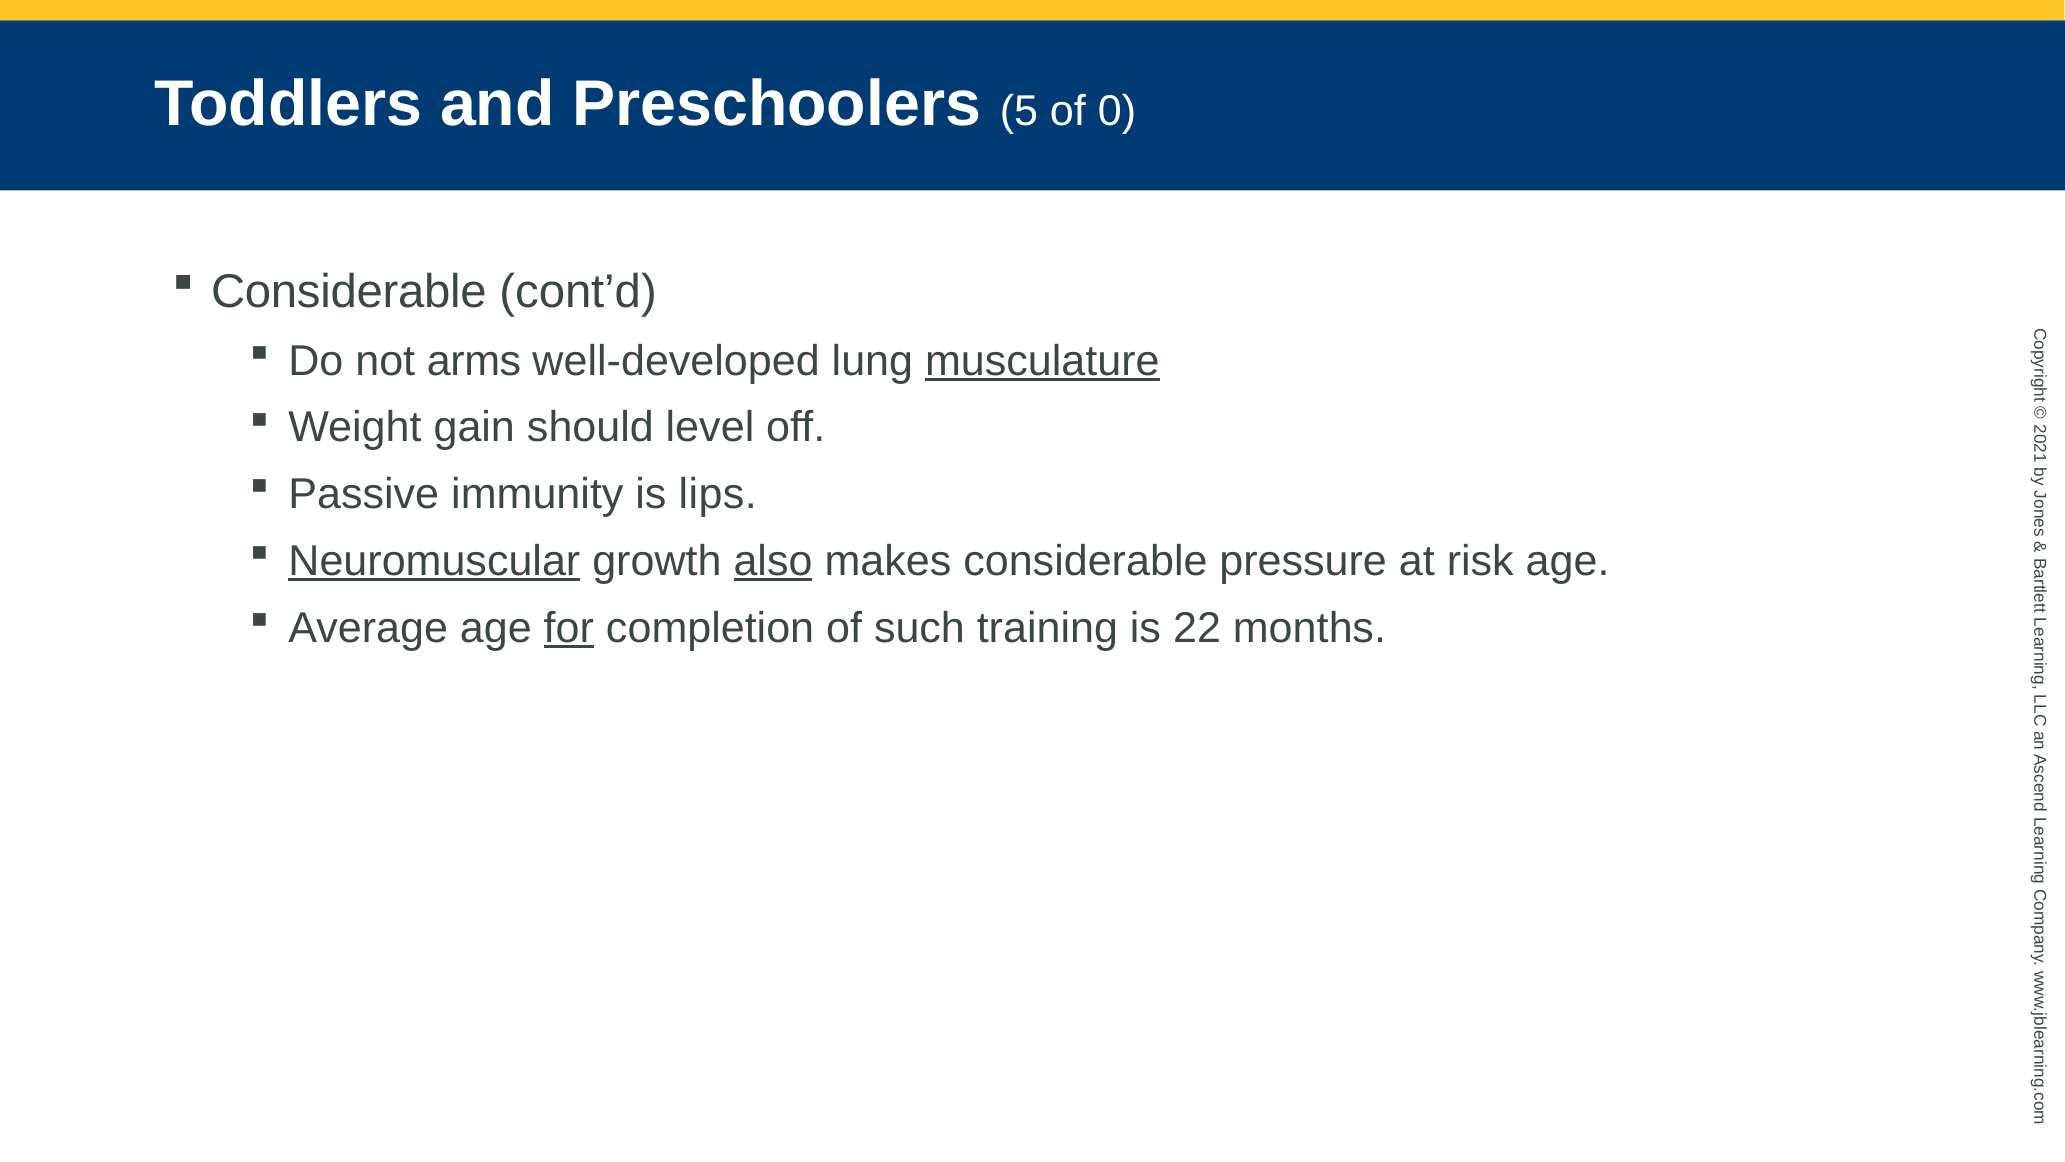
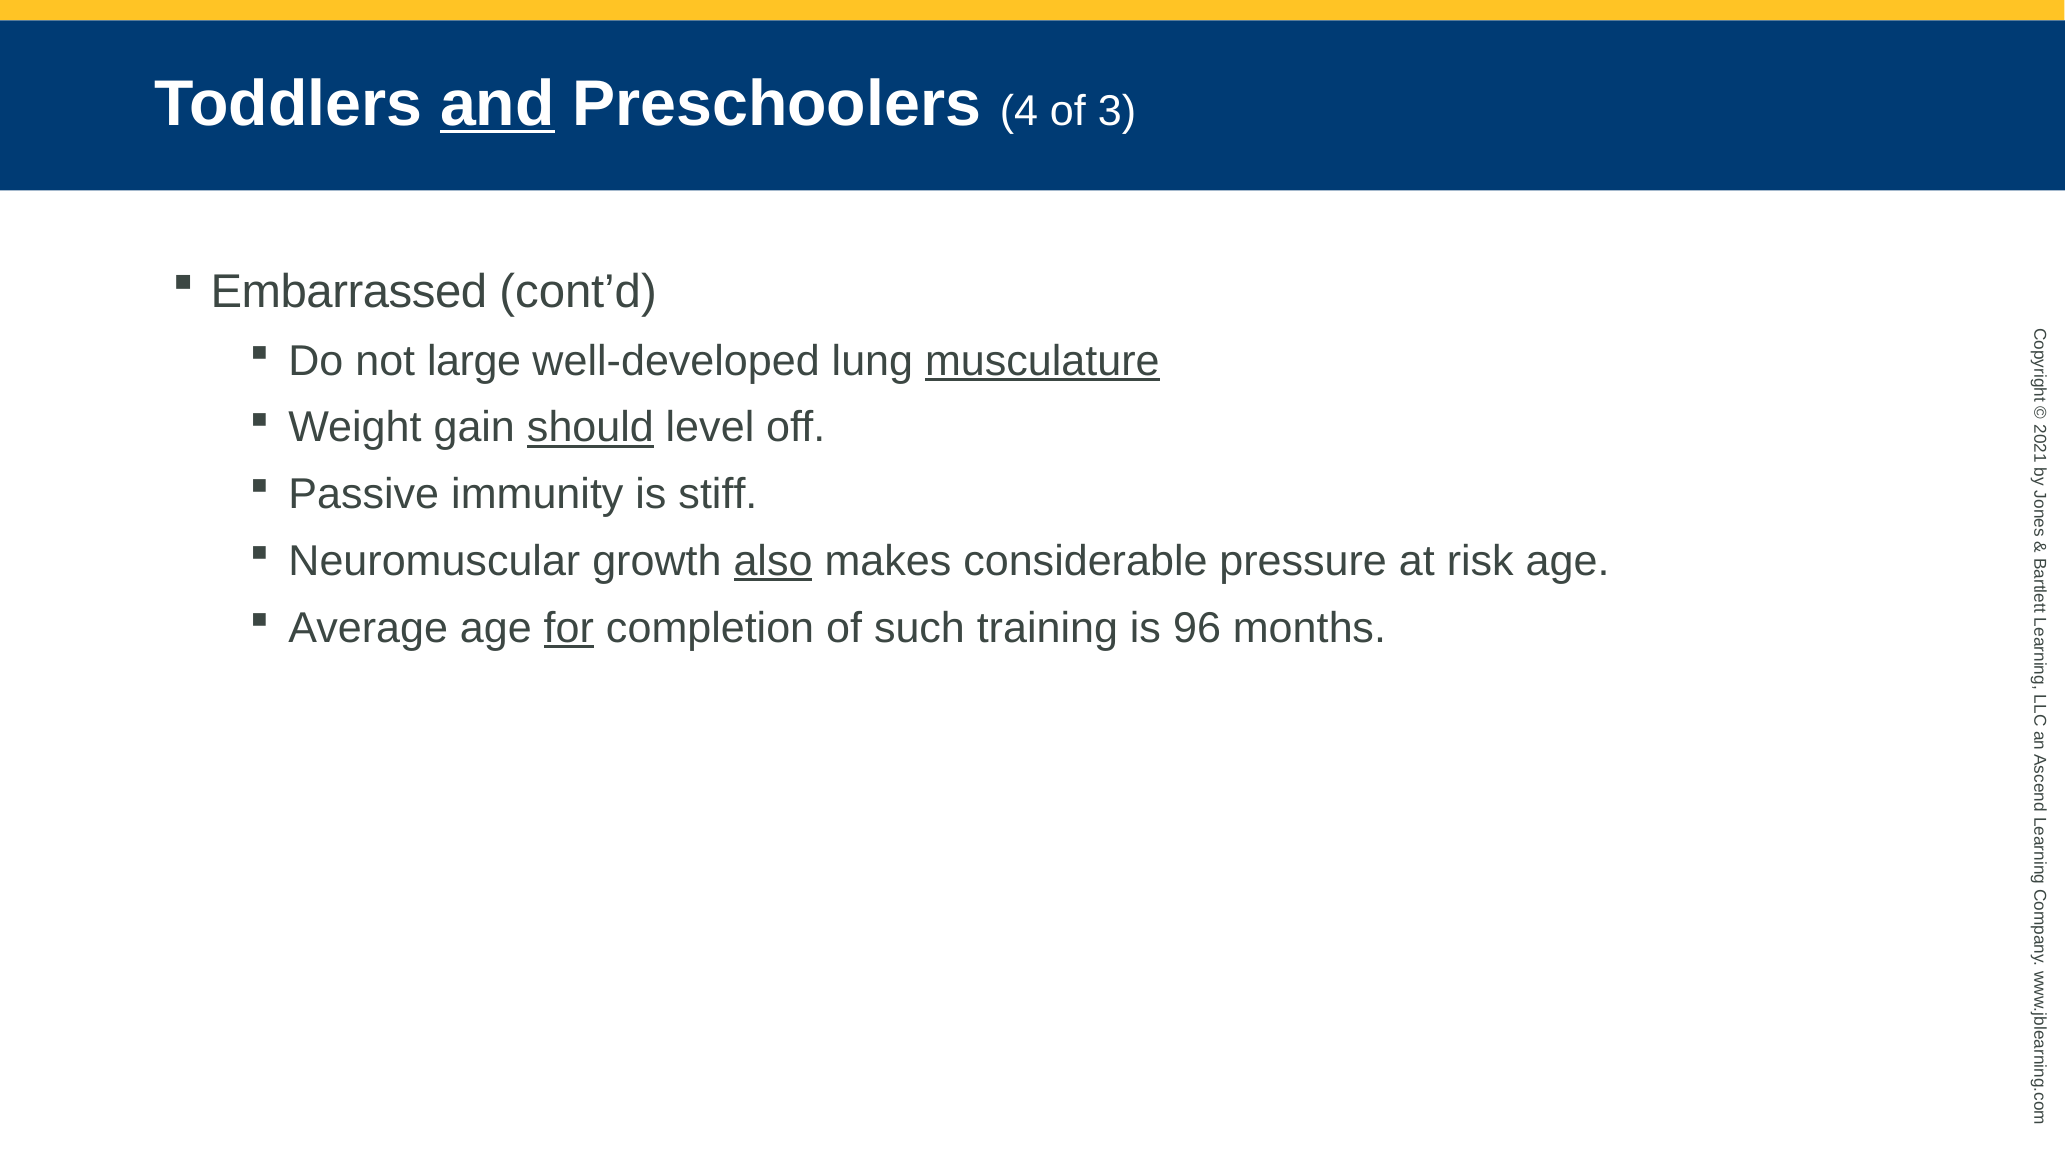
and underline: none -> present (497, 104)
5: 5 -> 4 (1019, 111)
of 0: 0 -> 3 (1117, 111)
Considerable: Considerable -> Embarrassed (349, 292)
arms: arms -> large (474, 361)
should underline: none -> present (590, 428)
lips: lips -> stiff (718, 494)
Neuromuscular underline: present -> none (434, 561)
22: 22 -> 96 (1197, 628)
